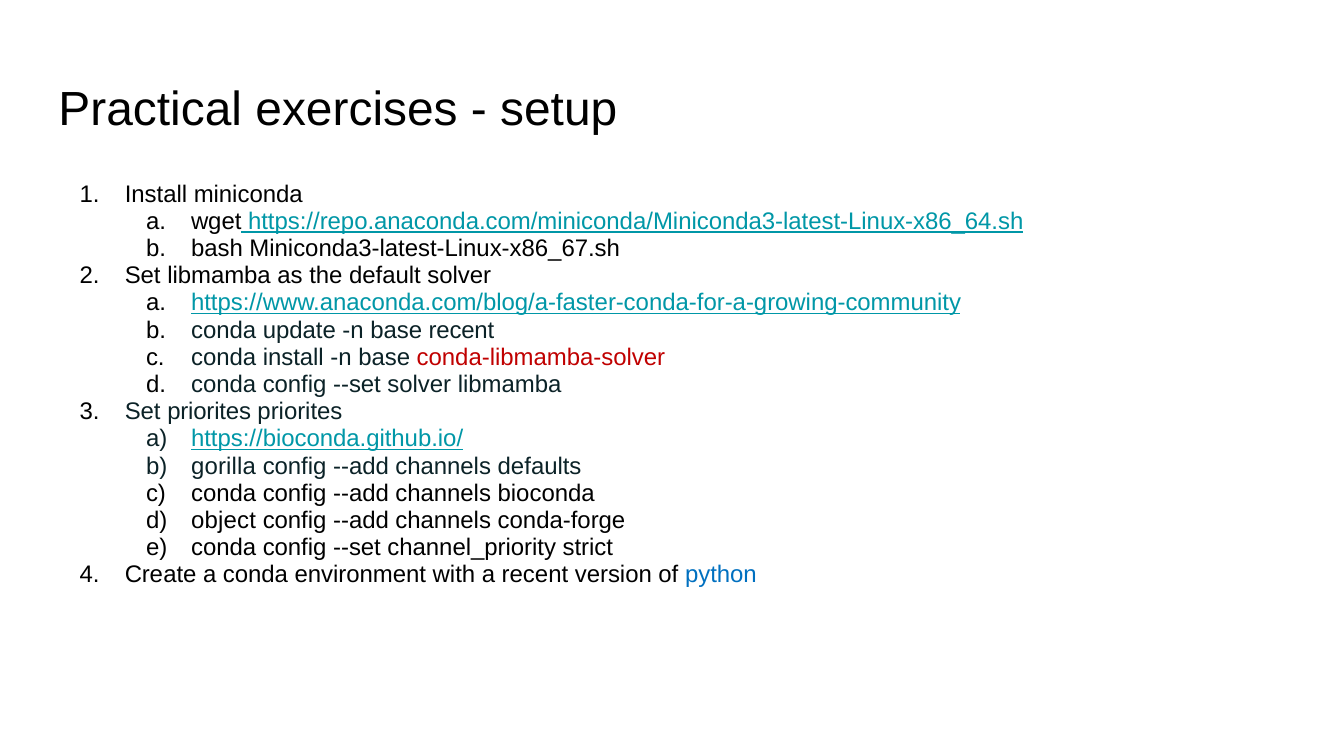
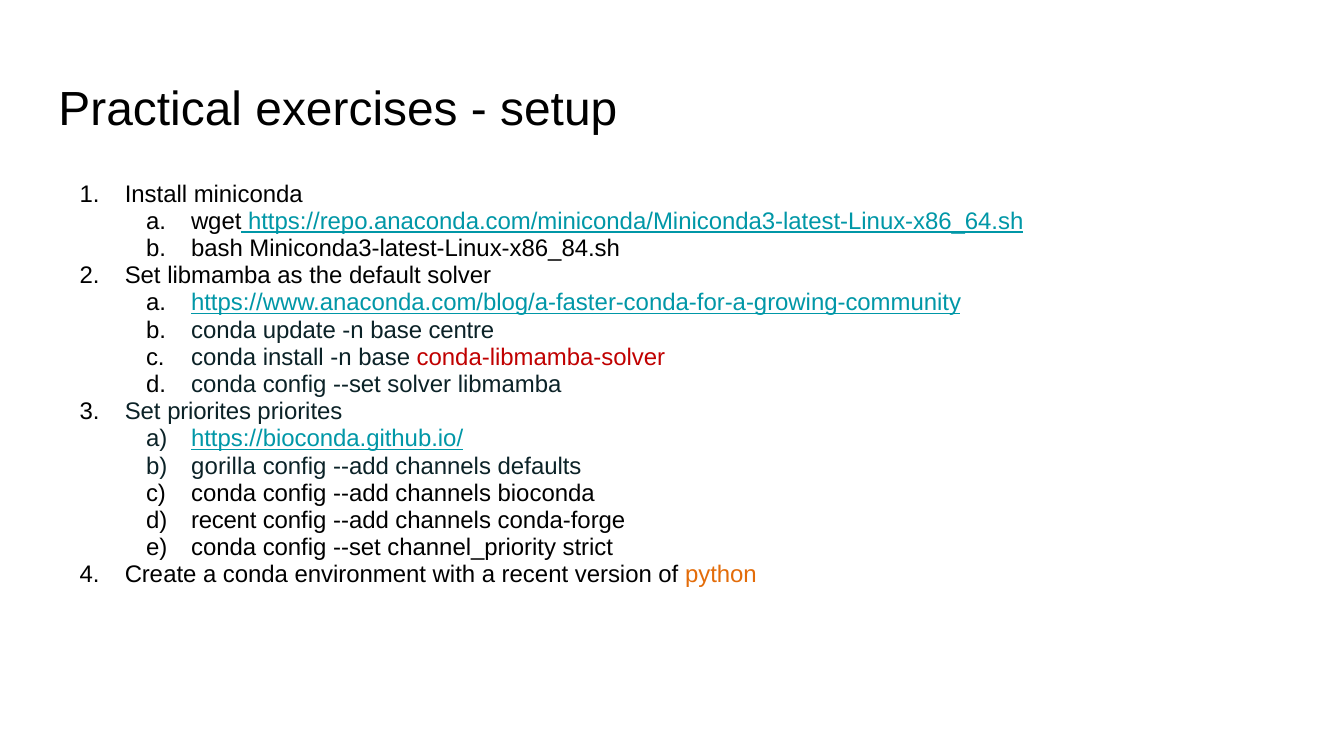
Miniconda3-latest-Linux-x86_67.sh: Miniconda3-latest-Linux-x86_67.sh -> Miniconda3-latest-Linux-x86_84.sh (435, 249)
base recent: recent -> centre (461, 330)
object: object -> recent (224, 521)
python colour: blue -> orange (721, 575)
